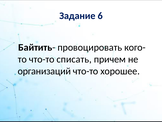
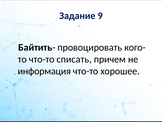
6: 6 -> 9 (100, 16)
организаций: организаций -> информация (44, 71)
